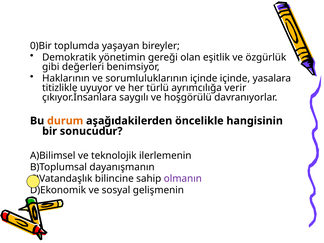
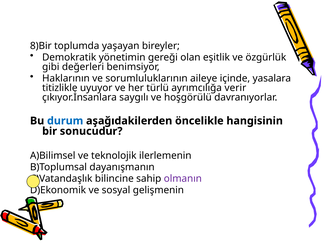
0)Bir: 0)Bir -> 8)Bir (41, 46)
sorumluluklarının içinde: içinde -> aileye (204, 78)
durum colour: orange -> blue (65, 121)
